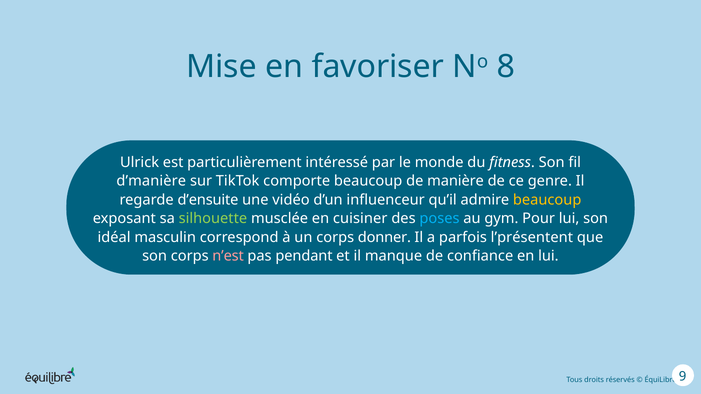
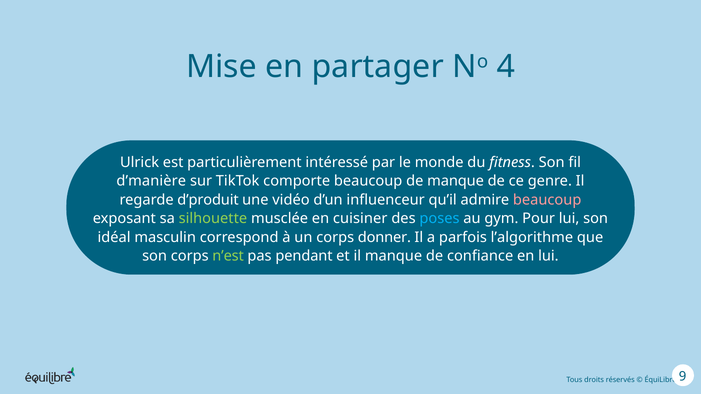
favoriser: favoriser -> partager (378, 67)
8: 8 -> 4 (506, 67)
de manière: manière -> manque (456, 181)
d’ensuite: d’ensuite -> d’produit (208, 200)
beaucoup colour: yellow -> pink (547, 200)
l’présentent: l’présentent -> l’algorithme (532, 237)
n’est colour: pink -> light green (228, 256)
